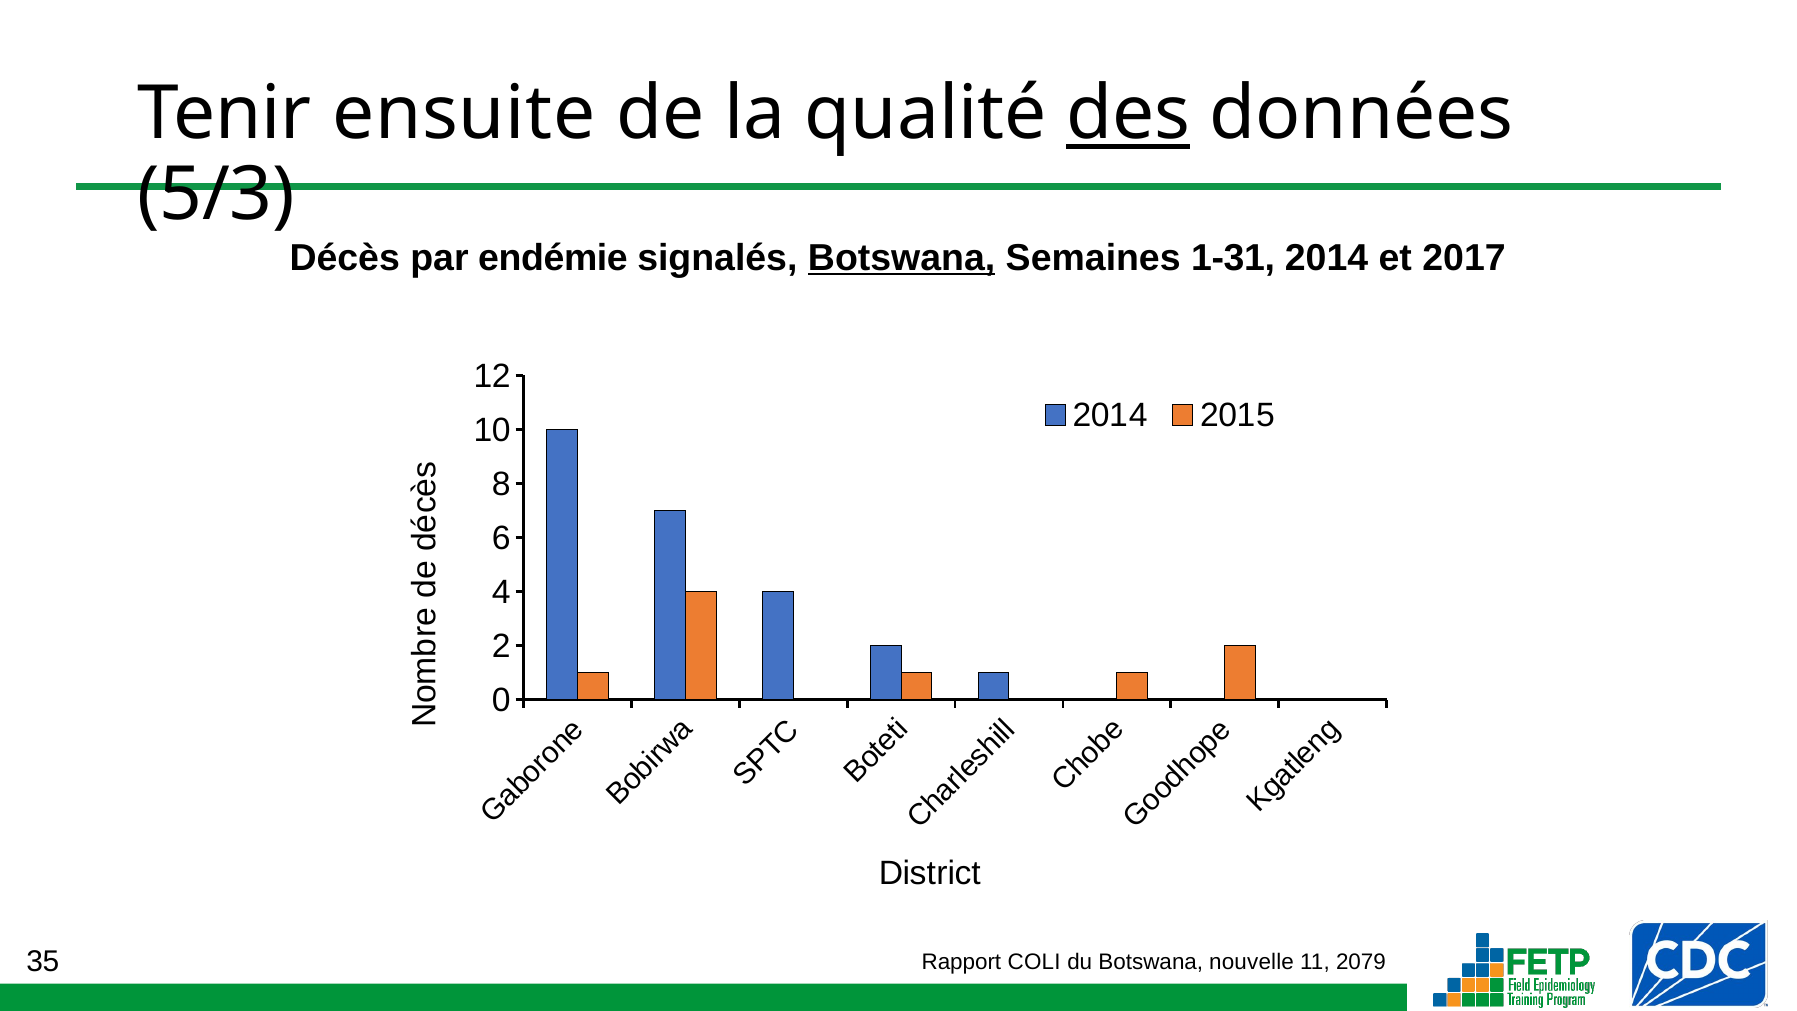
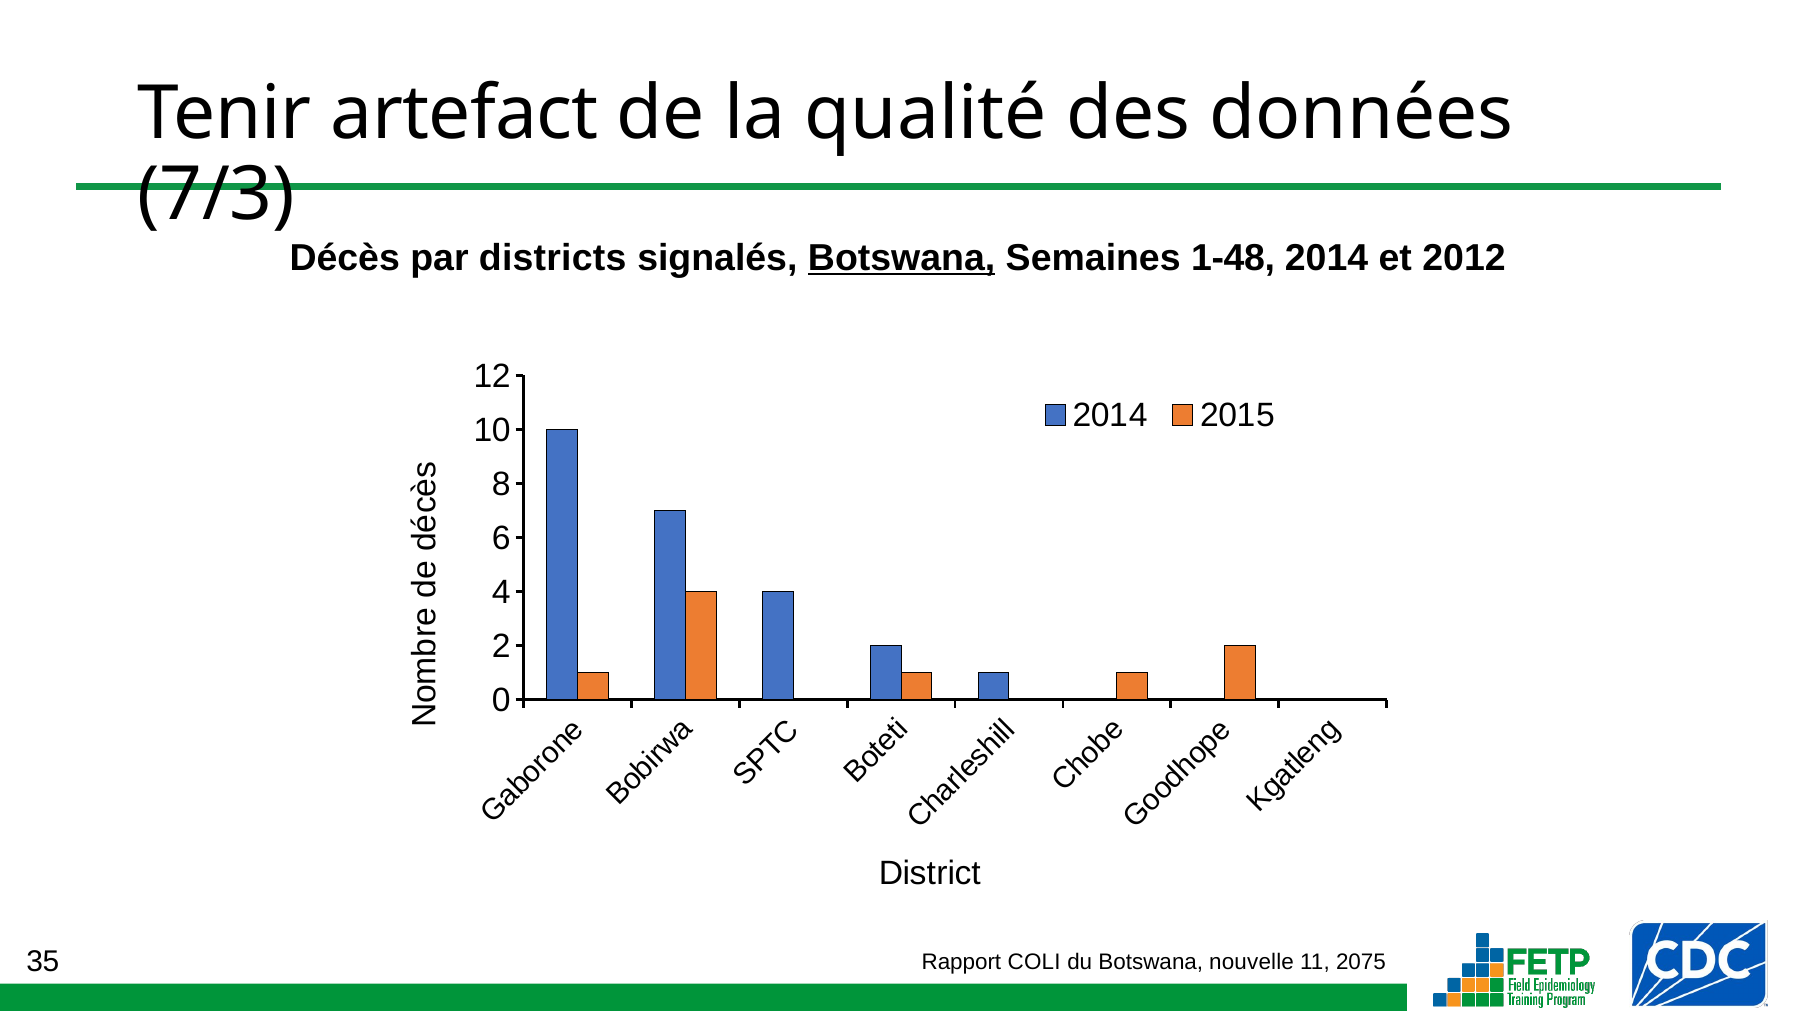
ensuite: ensuite -> artefact (465, 114)
des underline: present -> none (1128, 114)
5/3: 5/3 -> 7/3 (216, 195)
endémie: endémie -> districts (553, 258)
1-31: 1-31 -> 1-48 (1233, 258)
2017: 2017 -> 2012 (1464, 258)
2079: 2079 -> 2075 (1361, 962)
